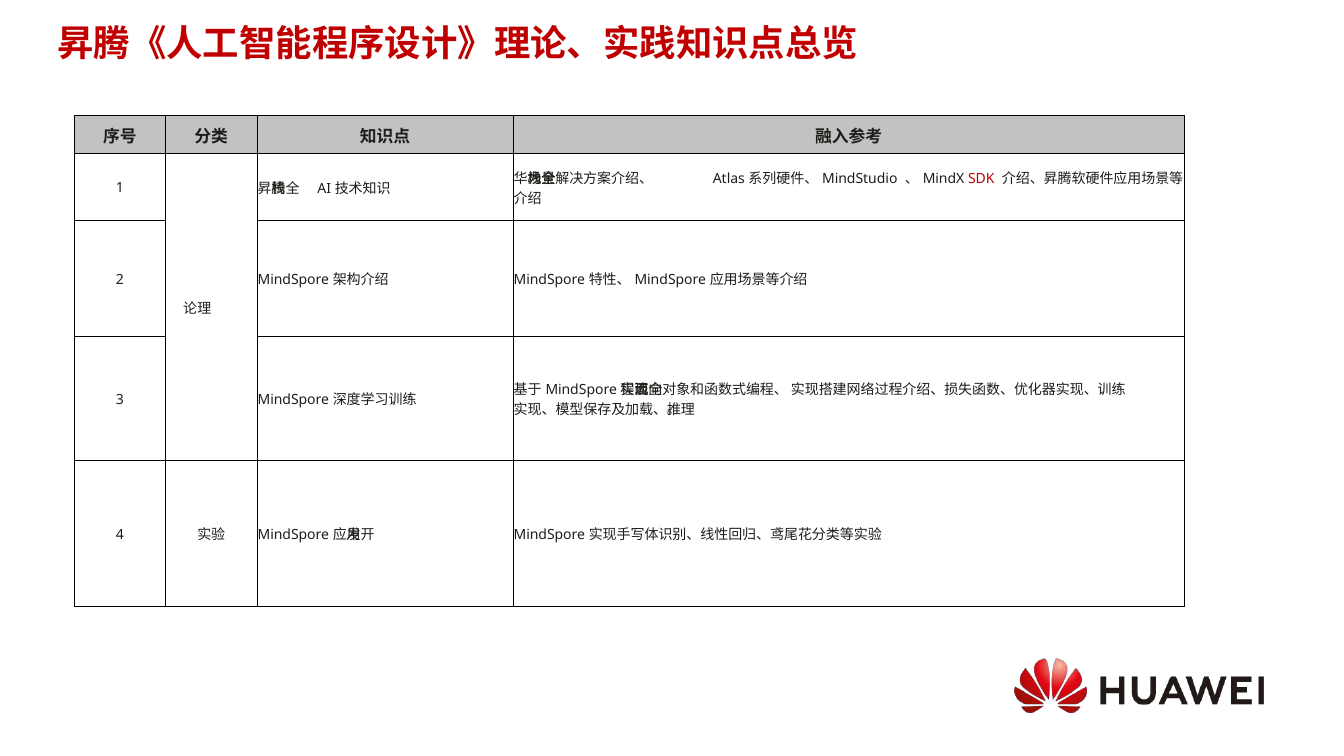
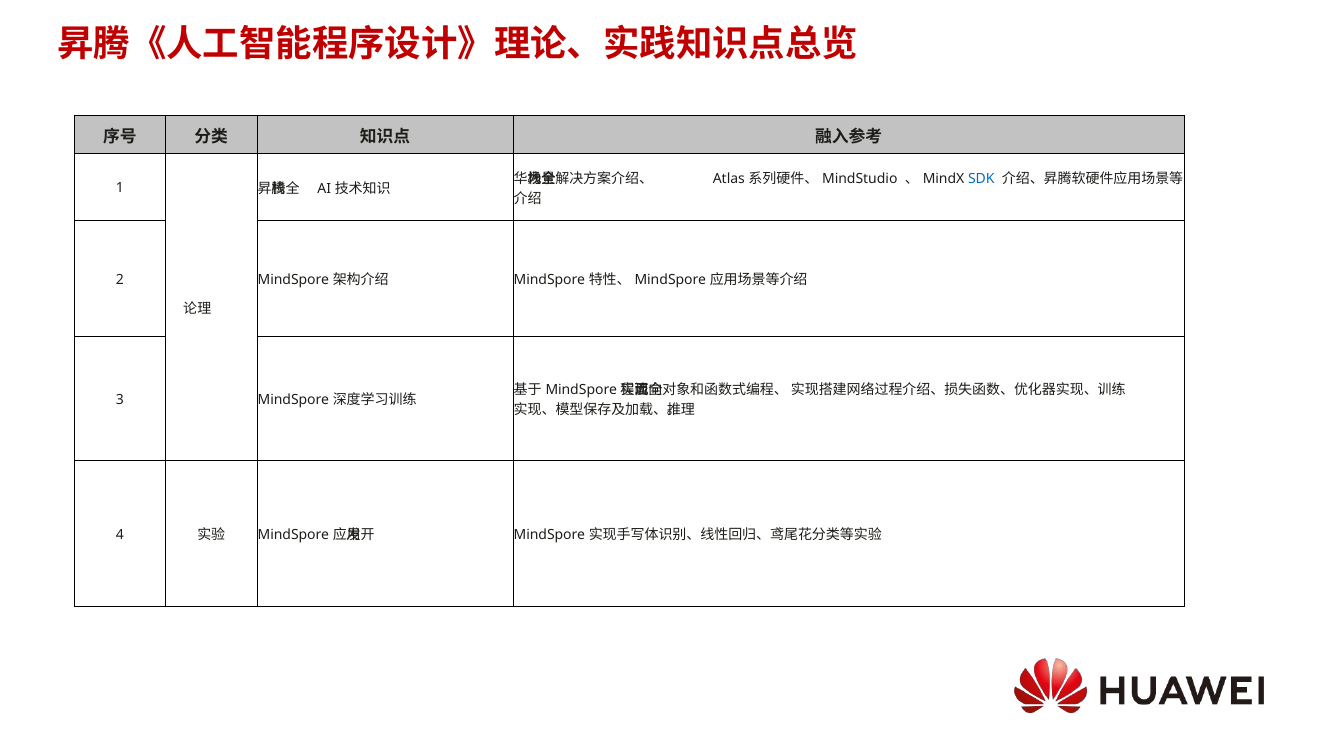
SDK colour: red -> blue (981, 178)
